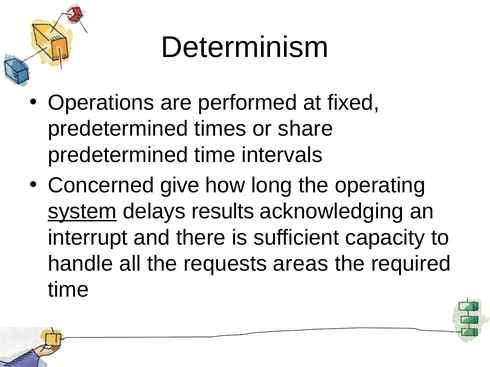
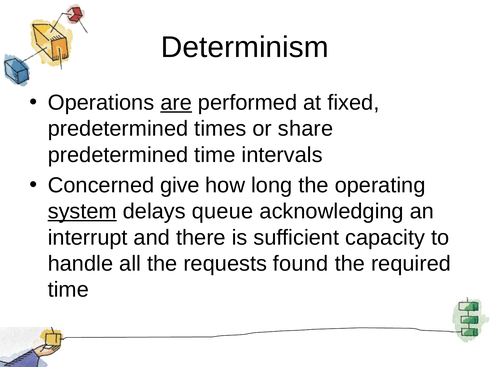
are underline: none -> present (176, 103)
results: results -> queue (223, 212)
areas: areas -> found (301, 264)
